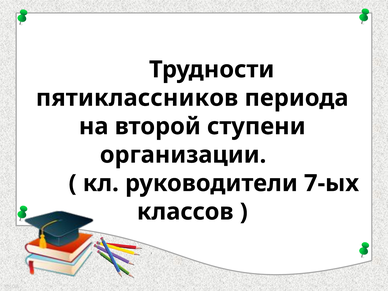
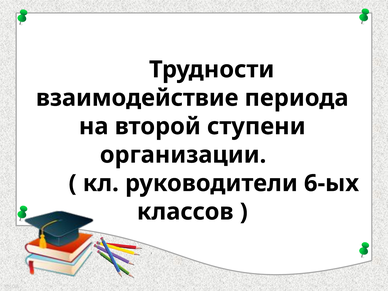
пятиклассников: пятиклассников -> взаимодействие (137, 98)
7-ых: 7-ых -> 6-ых (331, 183)
